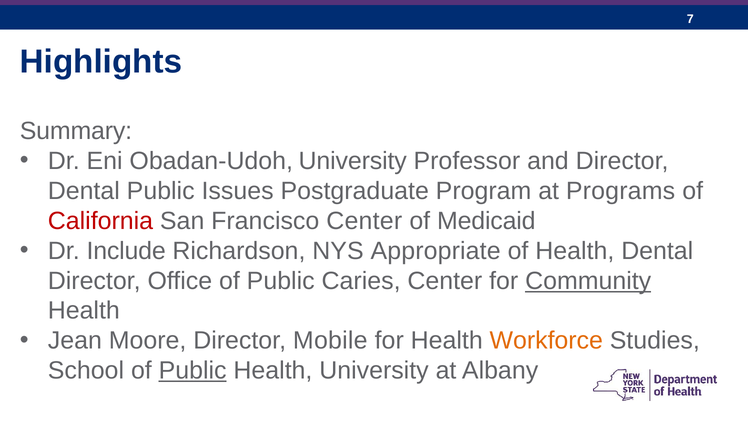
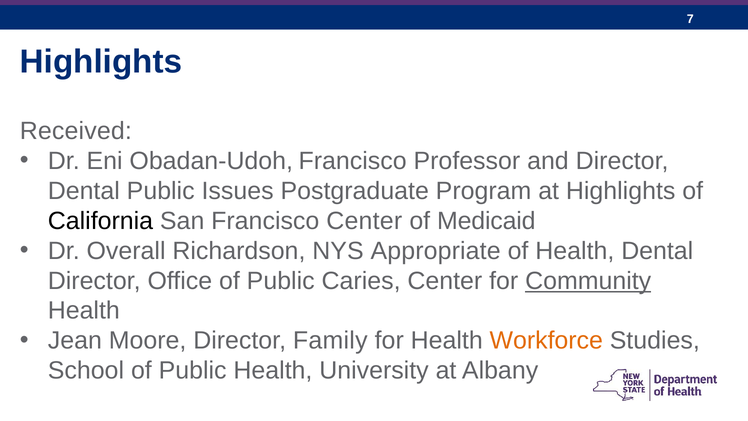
Summary: Summary -> Received (76, 131)
Obadan-Udoh University: University -> Francisco (353, 161)
at Programs: Programs -> Highlights (621, 191)
California colour: red -> black (100, 221)
Include: Include -> Overall (126, 251)
Mobile: Mobile -> Family (330, 340)
Public underline: present -> none (193, 370)
